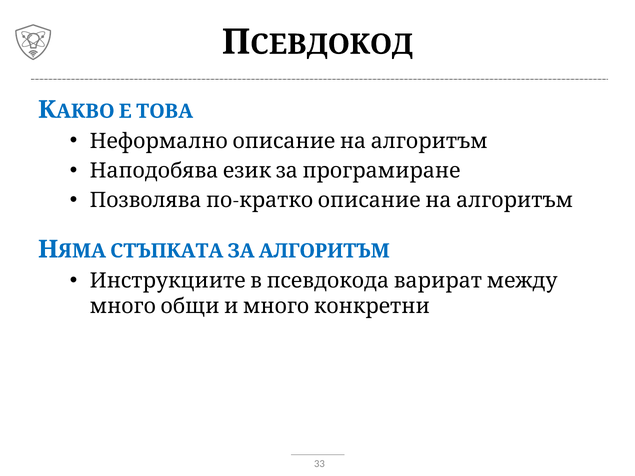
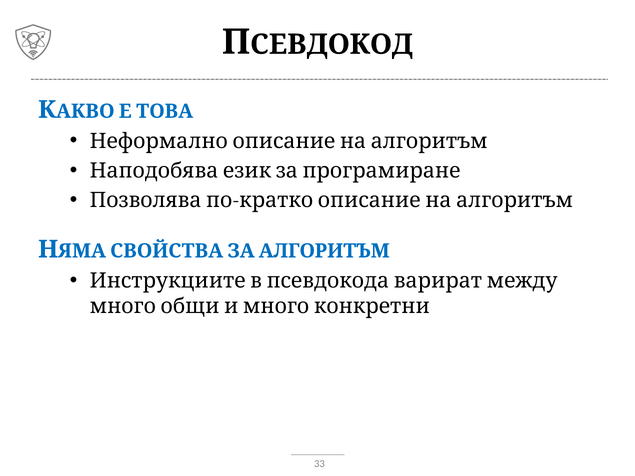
СТЪПКАТА: СТЪПКАТА -> СВОЙСТВА (167, 251)
